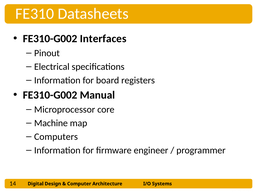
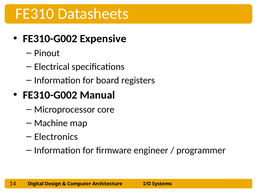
Interfaces: Interfaces -> Expensive (103, 39)
Computers: Computers -> Electronics (56, 136)
